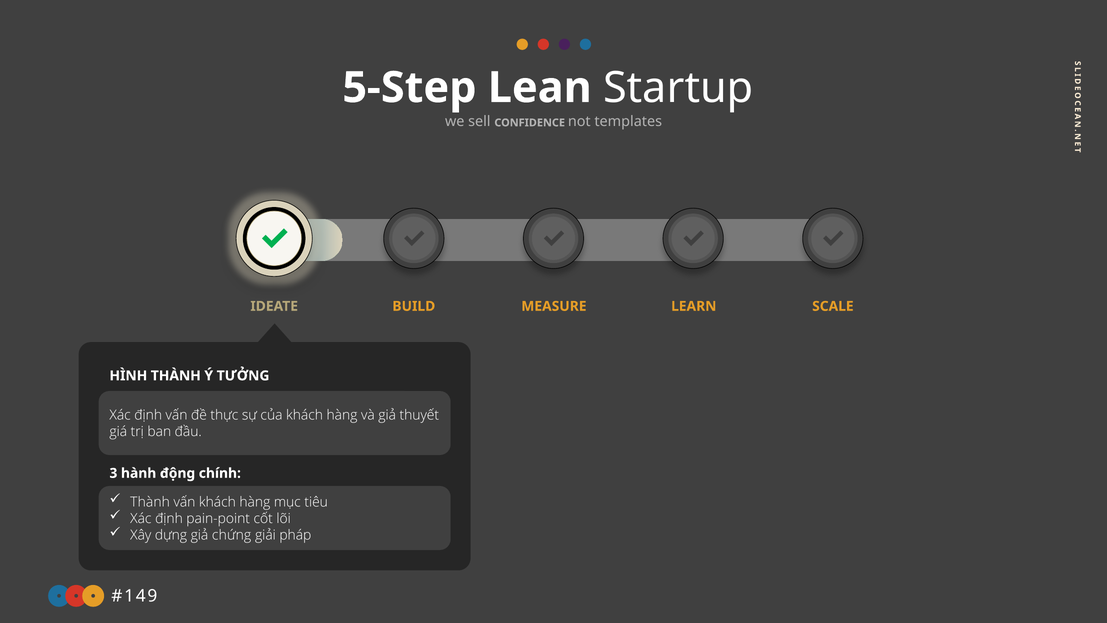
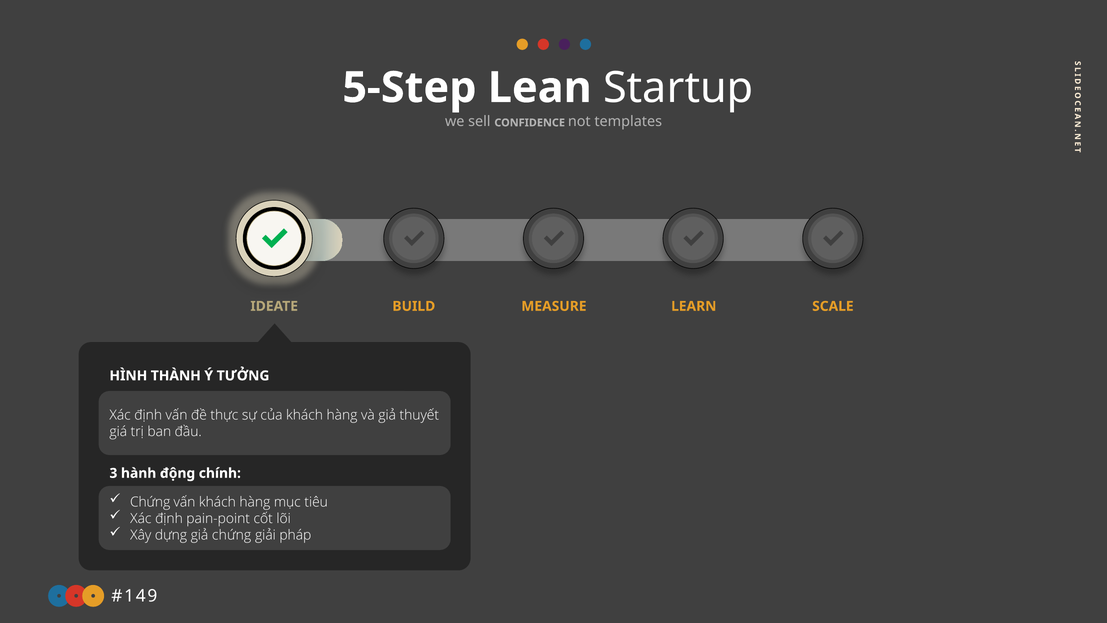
Thành: Thành -> Chứng (150, 502)
